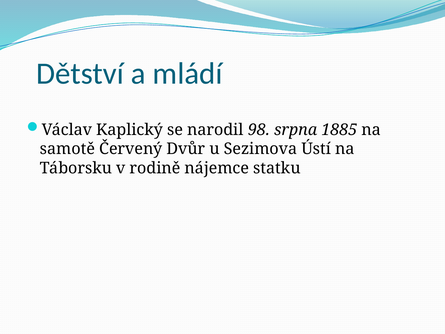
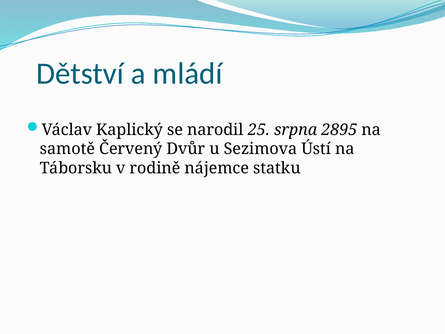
98: 98 -> 25 (259, 130)
1885: 1885 -> 2895 (339, 130)
